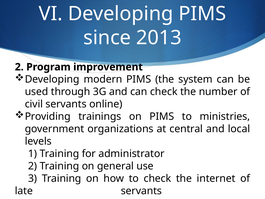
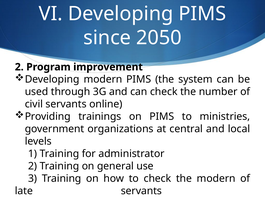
2013: 2013 -> 2050 (159, 38)
the internet: internet -> modern (216, 178)
